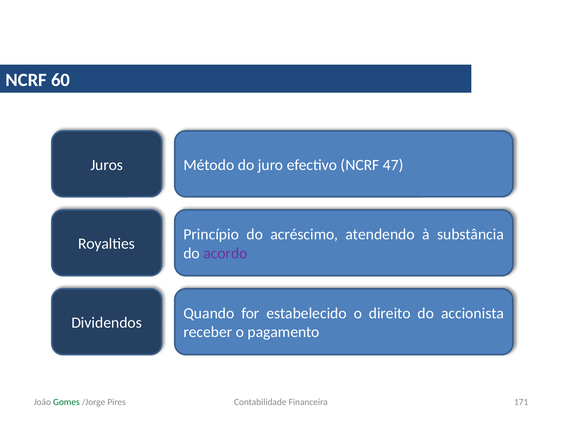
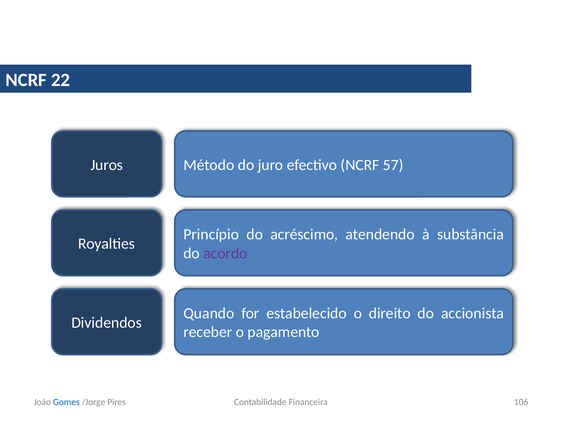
60: 60 -> 22 (61, 80)
47: 47 -> 57 (393, 165)
171: 171 -> 106 (521, 402)
Gomes colour: green -> blue (66, 403)
